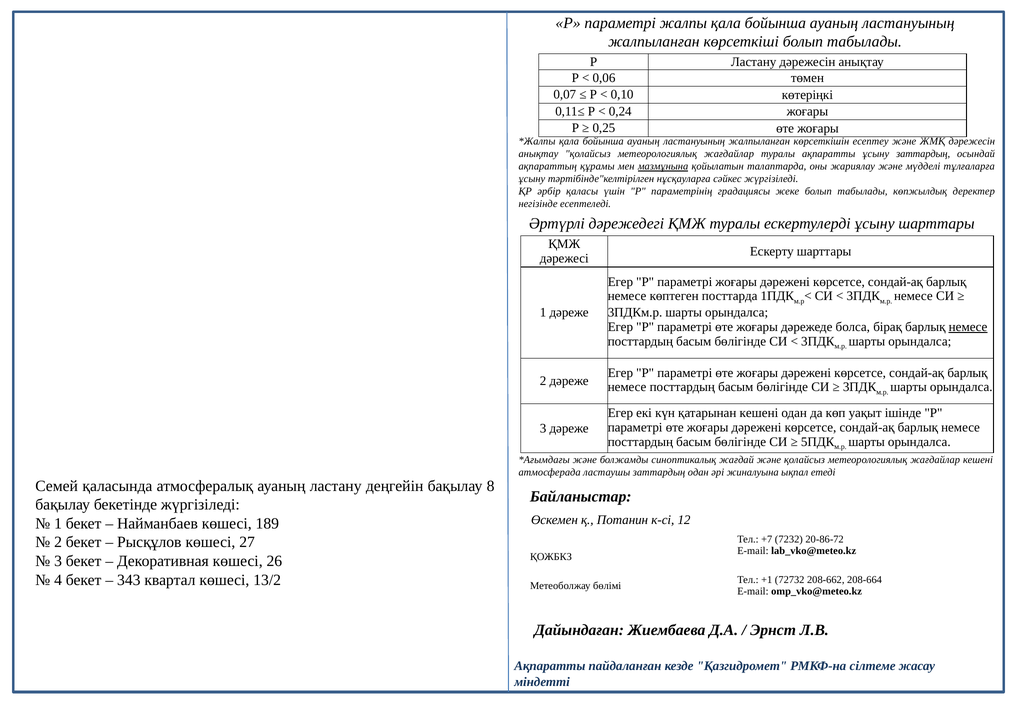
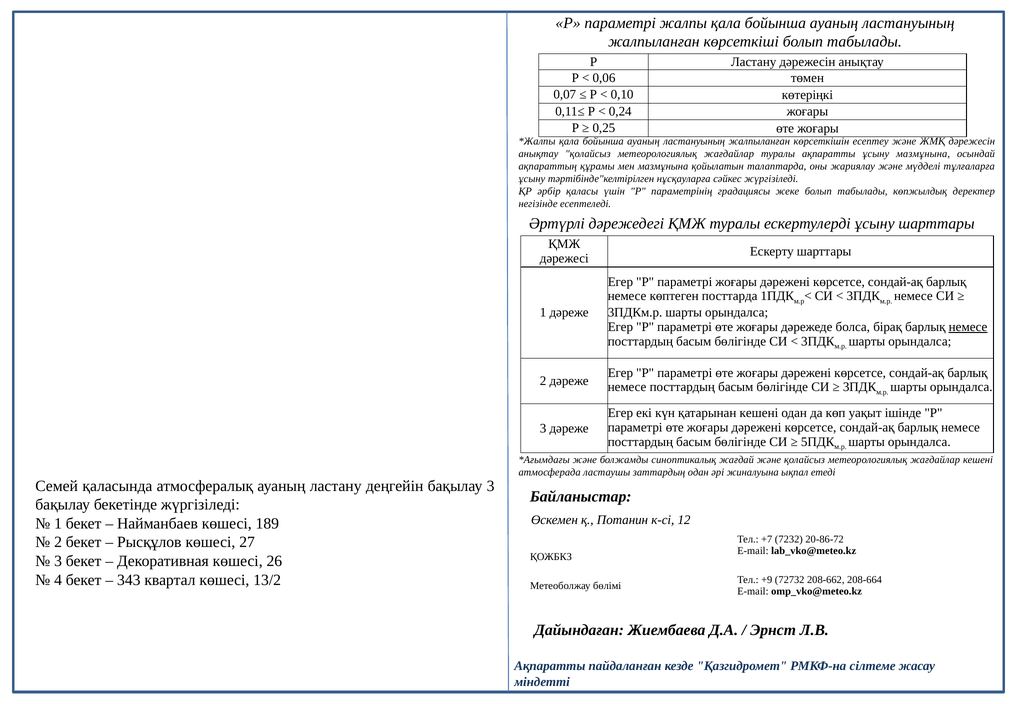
ұсыну заттардың: заттардың -> мазмұнына (923, 154)
мазмұнына underline: present -> none (663, 166)
бақылау 8: 8 -> 3 (491, 486)
+1: +1 -> +9 (767, 580)
